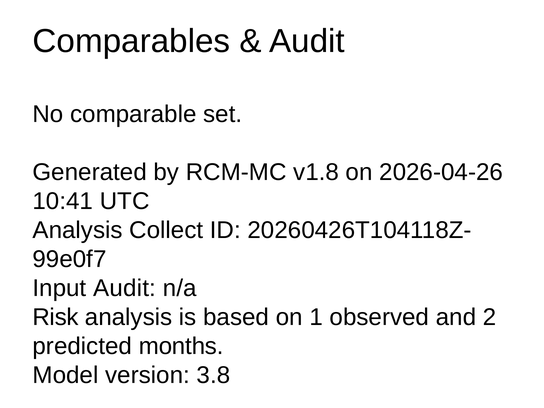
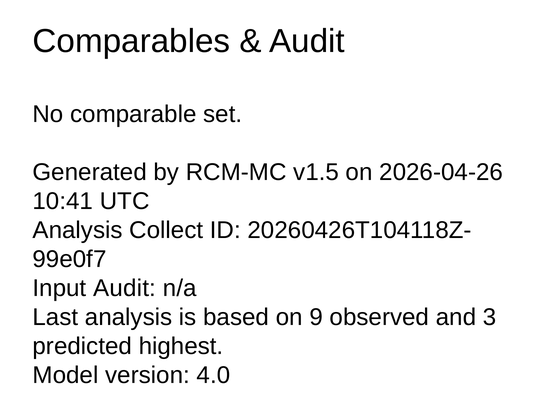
v1.8: v1.8 -> v1.5 (316, 172)
Risk: Risk -> Last (55, 317)
1: 1 -> 9 (316, 317)
2: 2 -> 3 (490, 317)
months: months -> highest (181, 346)
3.8: 3.8 -> 4.0 (213, 375)
